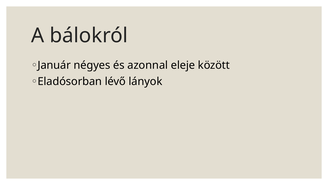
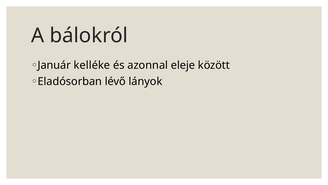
négyes: négyes -> kelléke (92, 65)
